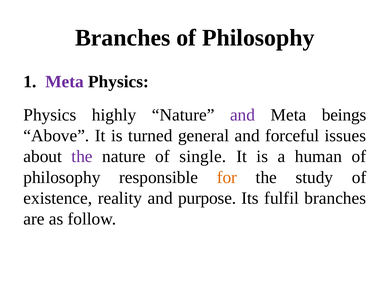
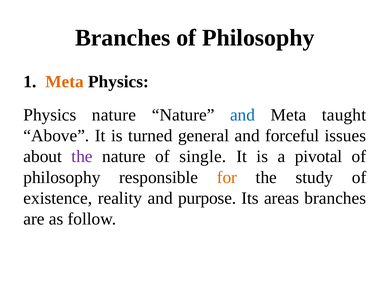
Meta colour: purple -> orange (65, 82)
Physics highly: highly -> nature (114, 115)
and colour: purple -> blue (243, 115)
beings: beings -> taught (344, 115)
human: human -> pivotal (319, 157)
fulfil: fulfil -> areas (282, 198)
